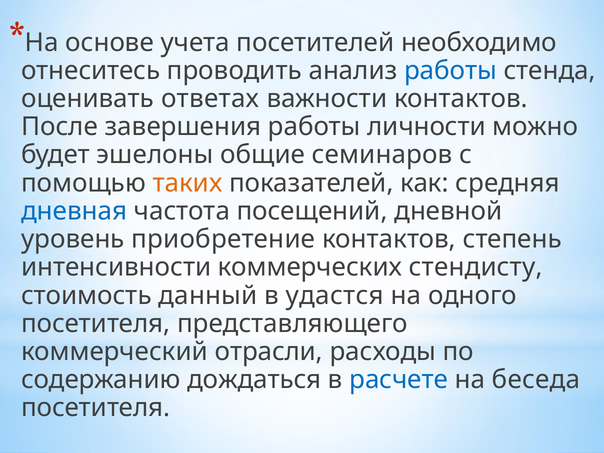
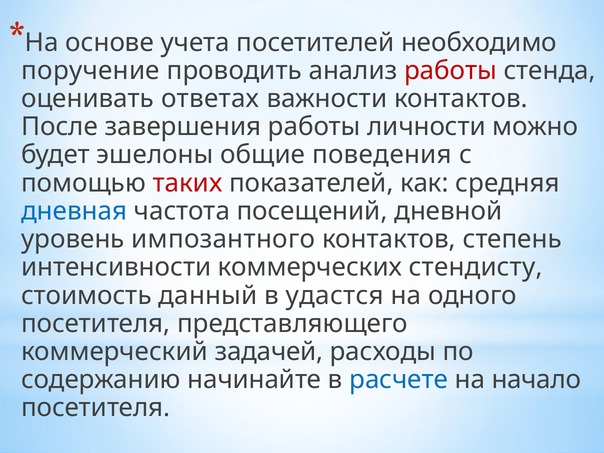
отнеситесь: отнеситесь -> поручение (91, 71)
работы colour: blue -> red (451, 71)
семинаров: семинаров -> поведения (382, 155)
таких colour: orange -> red (187, 183)
приобретение: приобретение -> импозантного (223, 239)
отрасли: отрасли -> задачей (269, 352)
дождаться: дождаться -> начинайте (254, 380)
беседа: беседа -> начало (536, 380)
